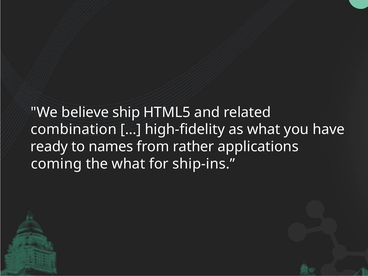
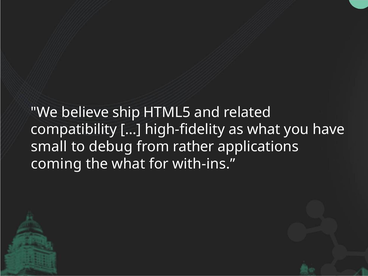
combination: combination -> compatibility (74, 130)
ready: ready -> small (49, 147)
names: names -> debug (111, 147)
ship-ins: ship-ins -> with-ins (204, 164)
